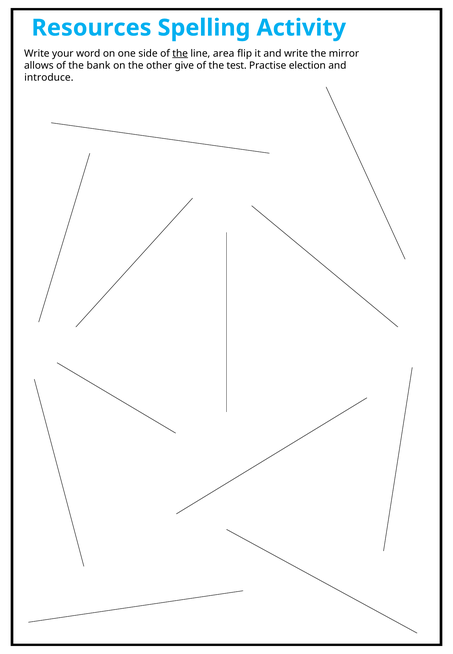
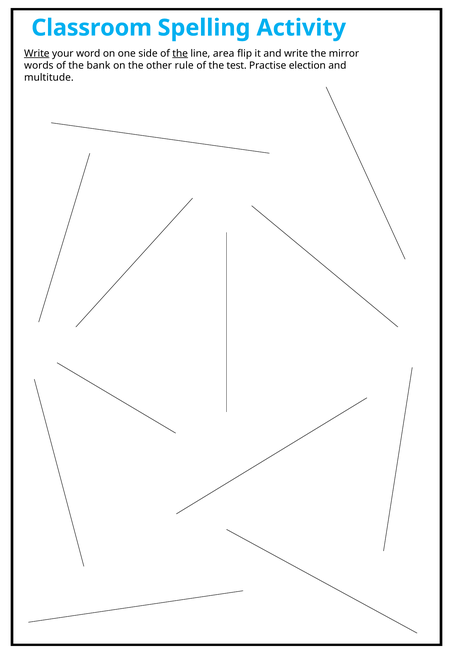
Resources: Resources -> Classroom (92, 28)
Write underline: none -> present (37, 53)
allows: allows -> words (39, 65)
give: give -> rule (184, 65)
introduce: introduce -> multitude (49, 78)
